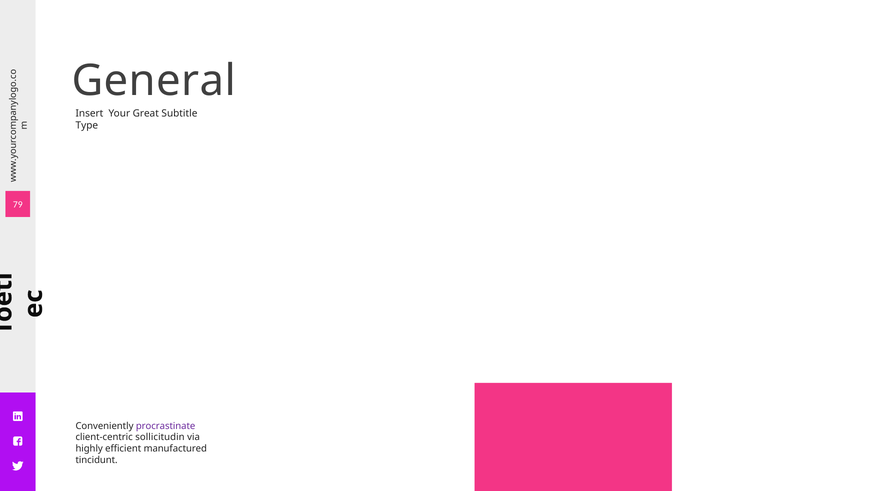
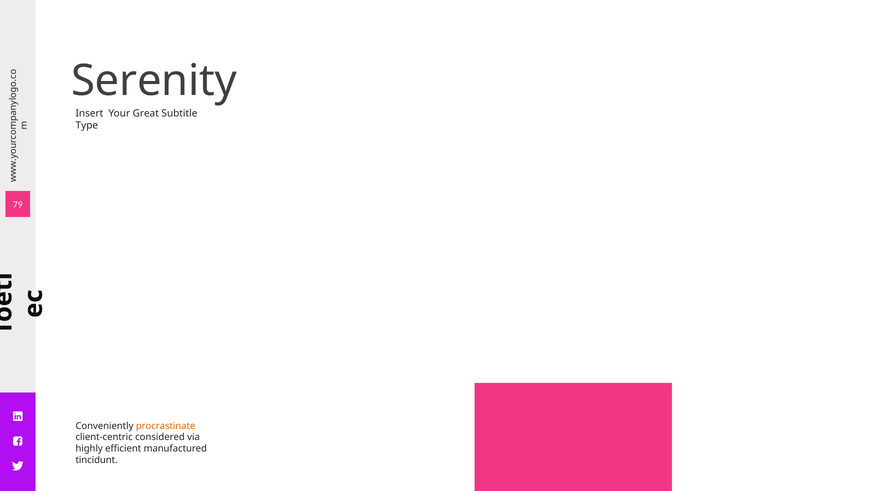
General: General -> Serenity (154, 81)
procrastinate colour: purple -> orange (166, 426)
sollicitudin: sollicitudin -> considered (160, 437)
